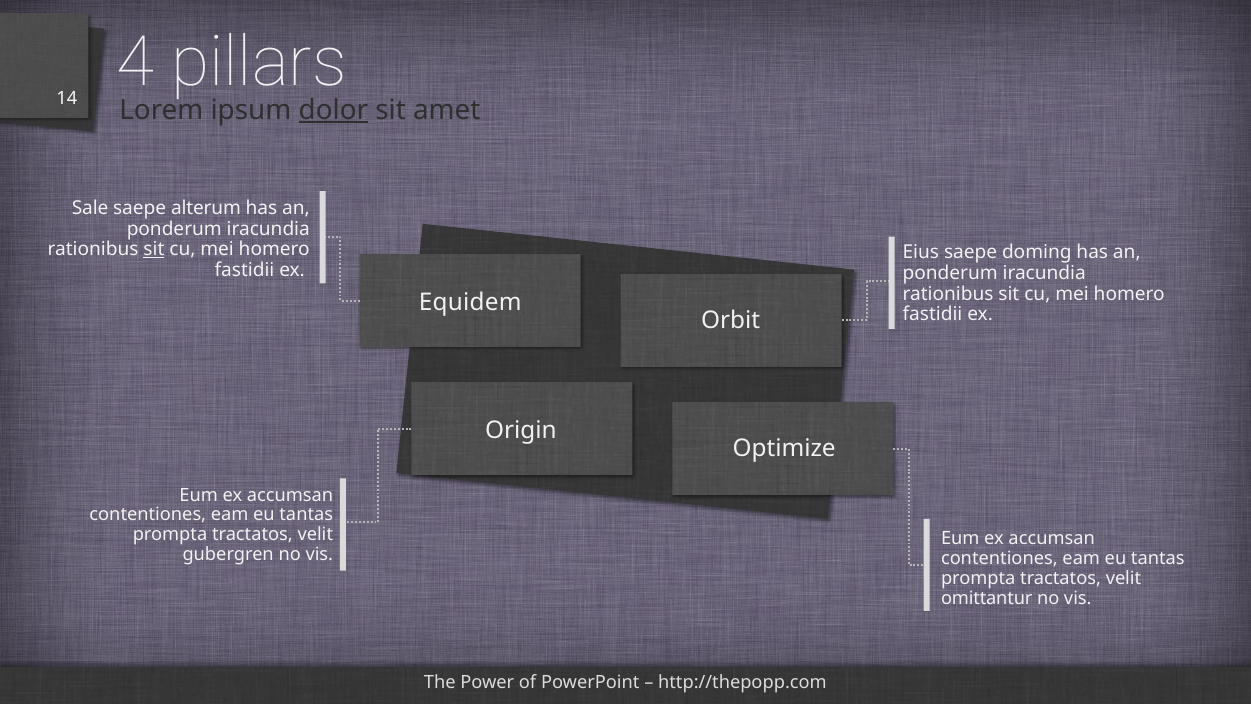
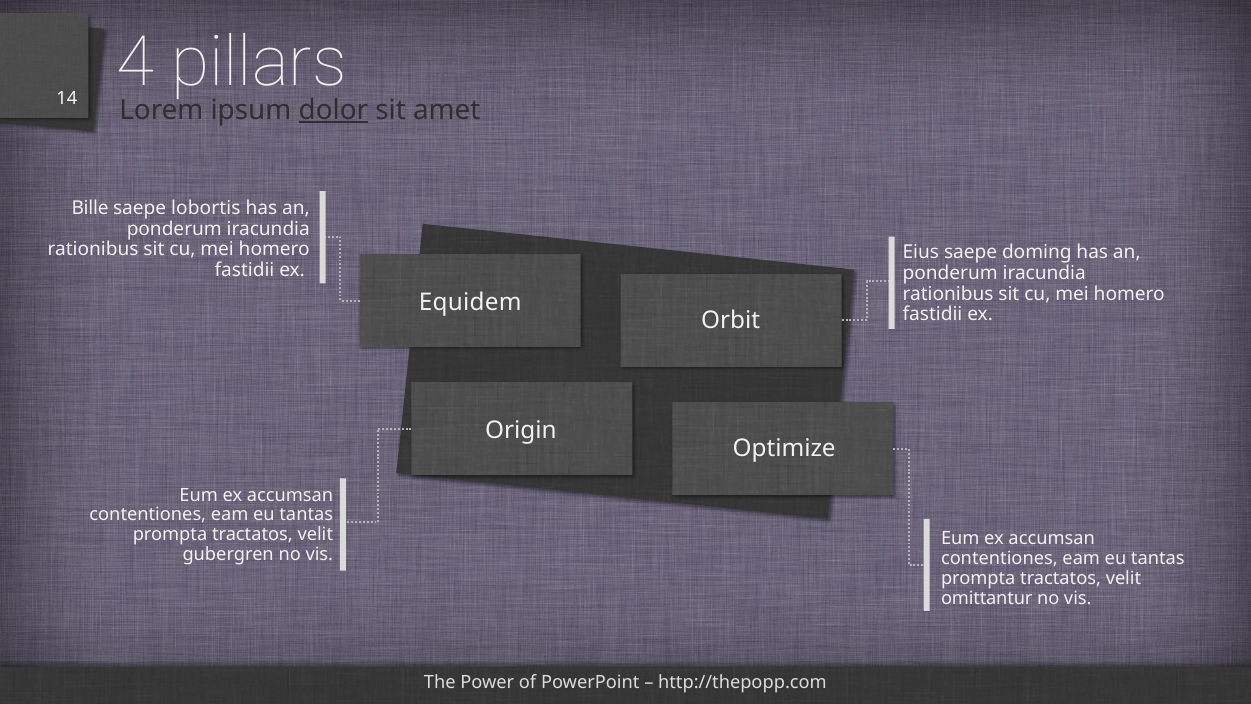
Sale: Sale -> Bille (90, 208)
alterum: alterum -> lobortis (206, 208)
sit underline: present -> none (154, 249)
